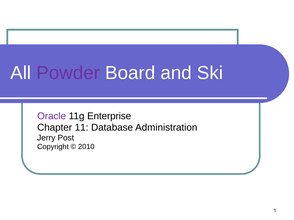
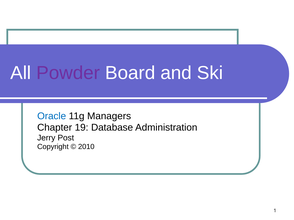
Oracle colour: purple -> blue (52, 116)
Enterprise: Enterprise -> Managers (109, 116)
11: 11 -> 19 (82, 128)
